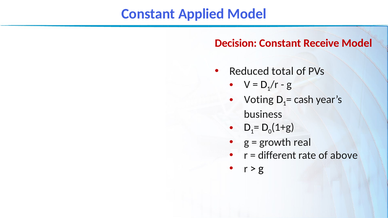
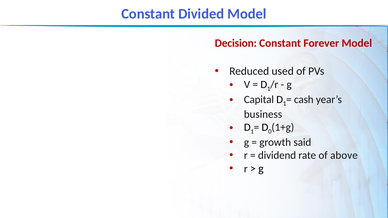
Applied: Applied -> Divided (201, 14)
Receive: Receive -> Forever (321, 43)
total: total -> used (283, 71)
Voting: Voting -> Capital (259, 100)
real: real -> said (302, 142)
different: different -> dividend (277, 156)
